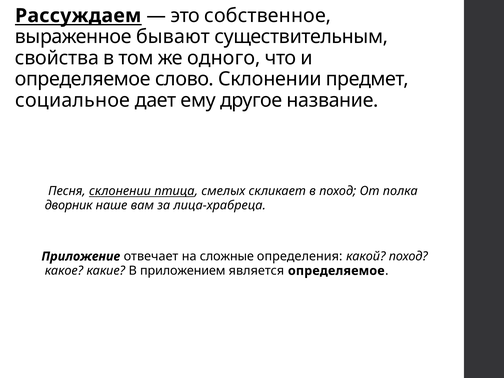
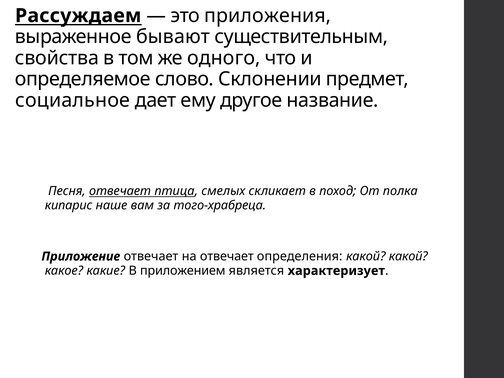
собственное: собственное -> приложения (268, 16)
Песня склонении: склонении -> отвечает (120, 191)
дворник: дворник -> кипарис (69, 205)
лица-храбреца: лица-храбреца -> того-храбреца (220, 205)
на сложные: сложные -> отвечает (227, 256)
какой поход: поход -> какой (408, 256)
является определяемое: определяемое -> характеризует (336, 271)
